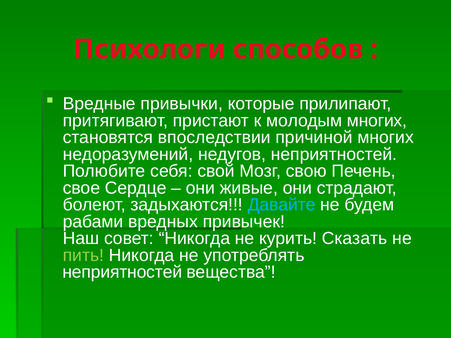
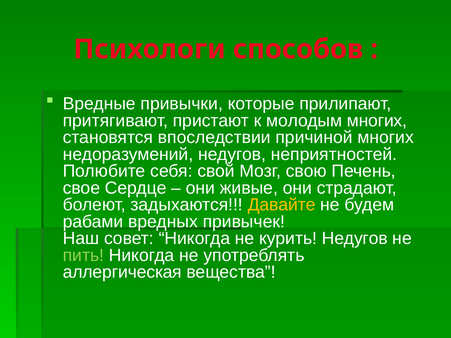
Давайте colour: light blue -> yellow (282, 205)
курить Сказать: Сказать -> Недугов (355, 239)
неприятностей: неприятностей -> аллергическая (122, 272)
